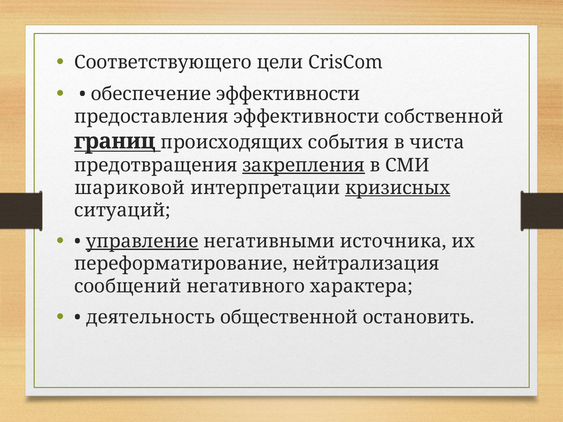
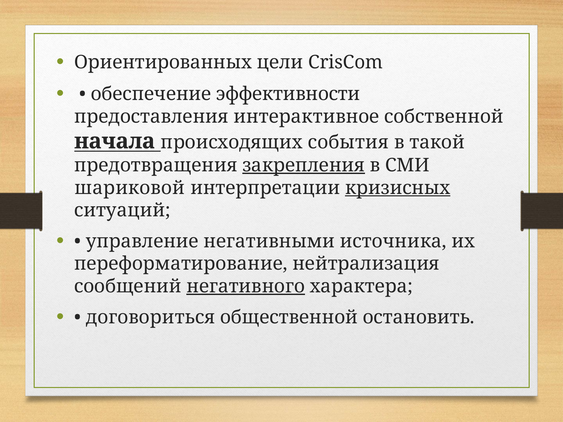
Соответствующего: Соответствующего -> Ориентированных (163, 62)
предоставления эффективности: эффективности -> интерактивное (306, 117)
границ: границ -> начала (115, 141)
чиста: чиста -> такой (437, 142)
управление underline: present -> none (142, 241)
негативного underline: none -> present (246, 286)
деятельность: деятельность -> договориться (150, 317)
